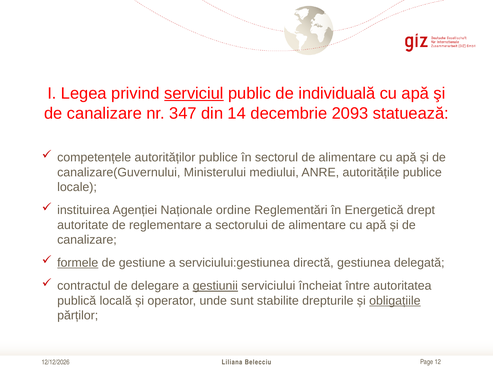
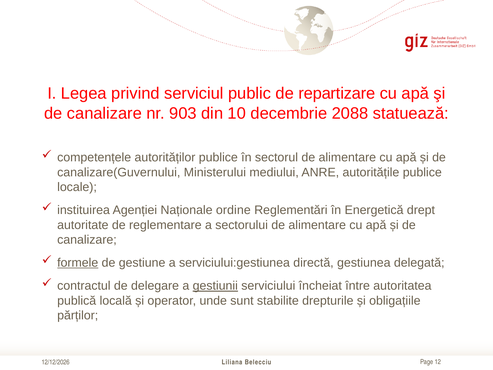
serviciul underline: present -> none (194, 93)
individuală: individuală -> repartizare (337, 93)
347: 347 -> 903 (183, 113)
14: 14 -> 10 (237, 113)
2093: 2093 -> 2088 (350, 113)
obligațiile underline: present -> none (395, 300)
